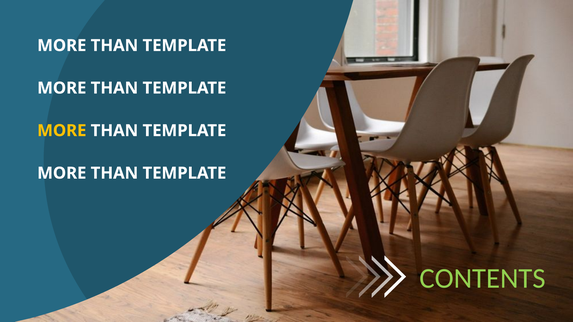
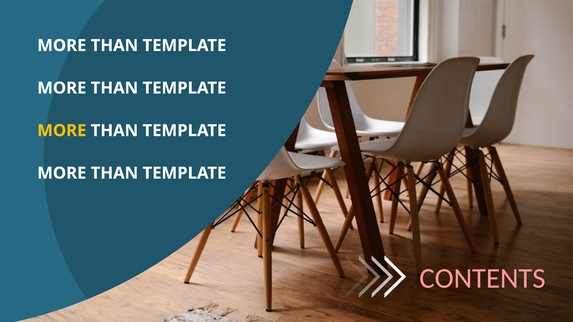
CONTENTS colour: light green -> pink (483, 279)
